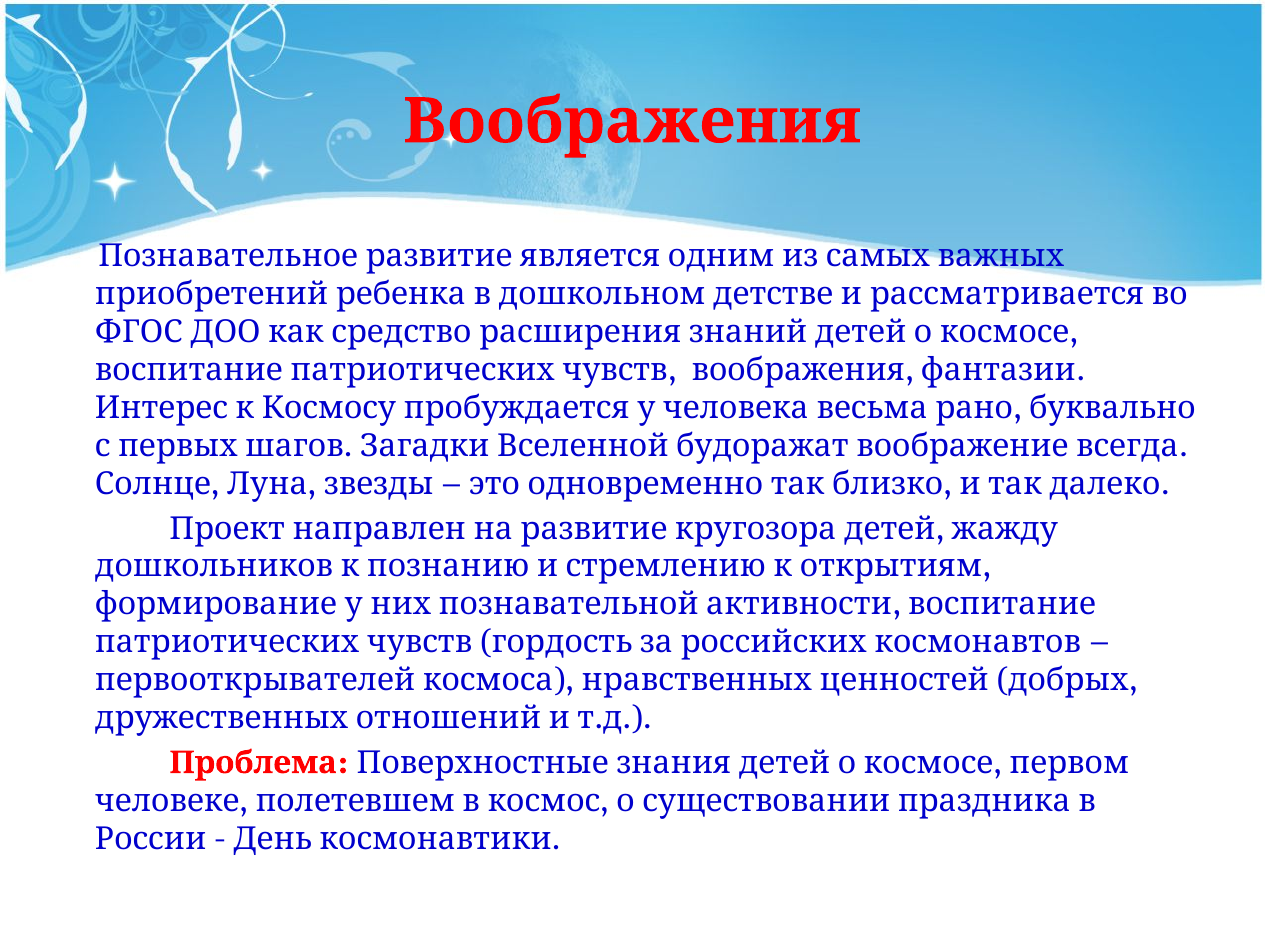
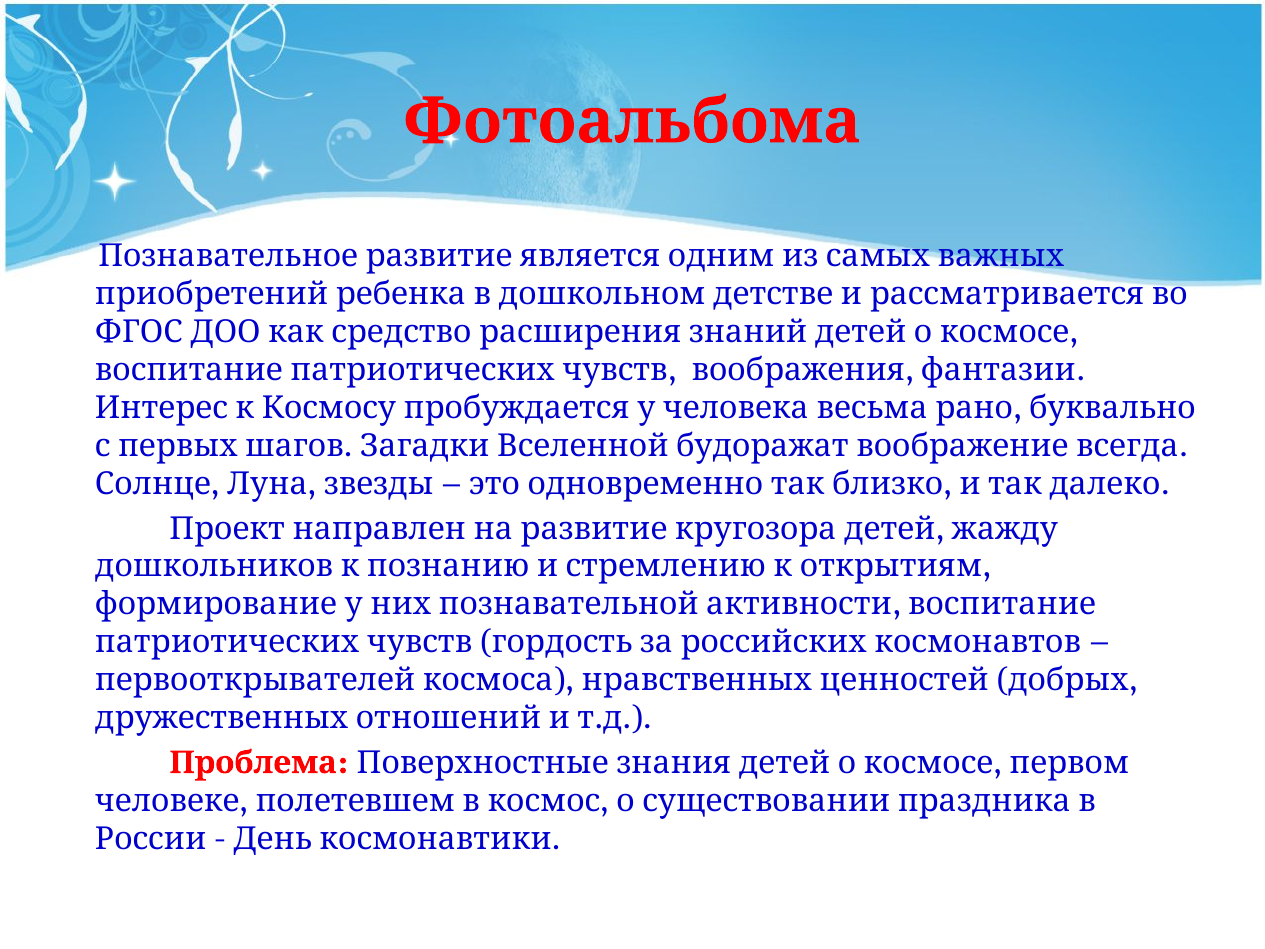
Воображения: Воображения -> Фотоальбома (632, 121)
